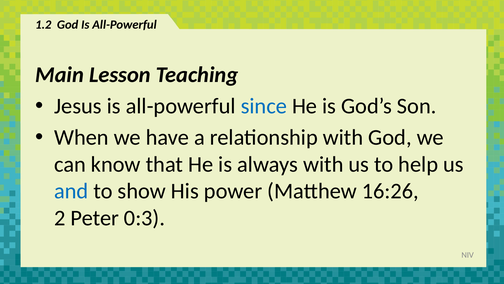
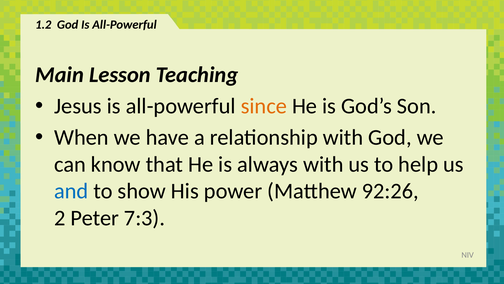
since colour: blue -> orange (264, 106)
16:26: 16:26 -> 92:26 (390, 191)
0:3: 0:3 -> 7:3 (145, 218)
